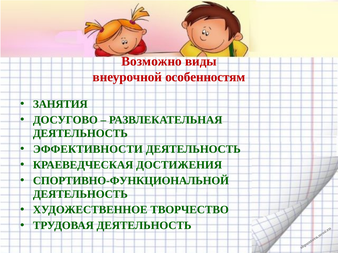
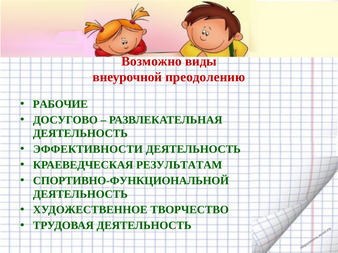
особенностям: особенностям -> преодолению (205, 77)
ЗАНЯТИЯ: ЗАНЯТИЯ -> РАБОЧИЕ (60, 104)
ДОСТИЖЕНИЯ: ДОСТИЖЕНИЯ -> РЕЗУЛЬТАТАМ (179, 165)
